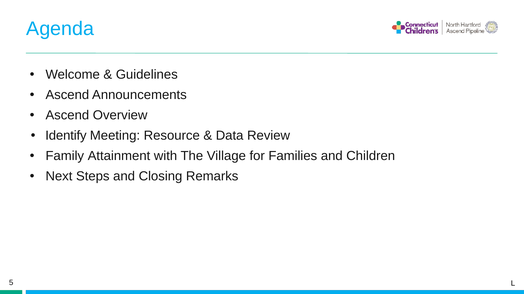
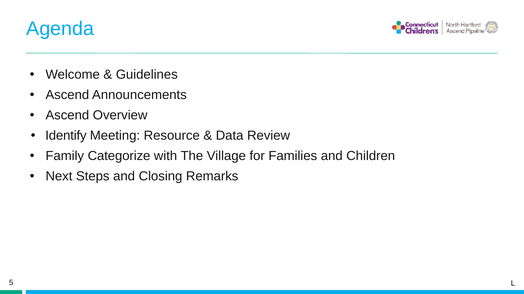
Attainment: Attainment -> Categorize (119, 156)
